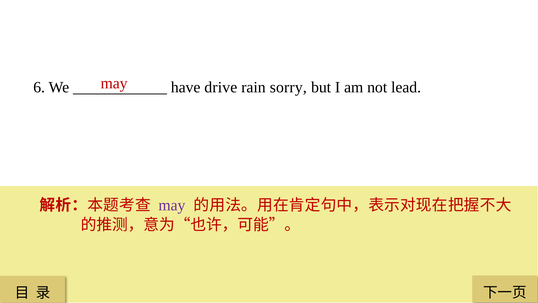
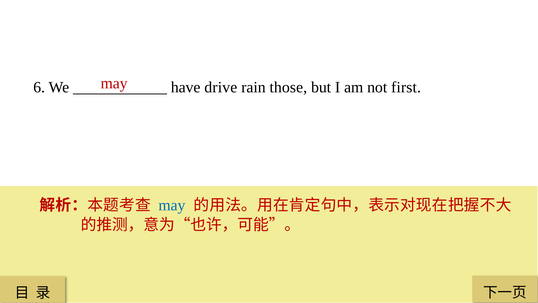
sorry: sorry -> those (288, 87)
lead: lead -> first (406, 87)
may colour: purple -> blue (172, 205)
